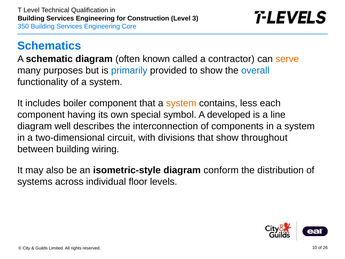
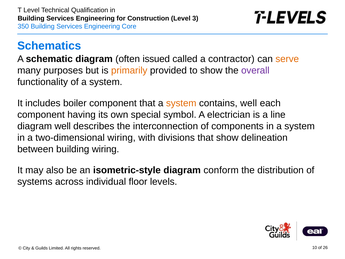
known: known -> issued (156, 59)
primarily colour: blue -> orange (129, 70)
overall colour: blue -> purple (255, 70)
contains less: less -> well (249, 103)
developed: developed -> electrician (229, 115)
two-dimensional circuit: circuit -> wiring (121, 138)
throughout: throughout -> delineation (264, 138)
